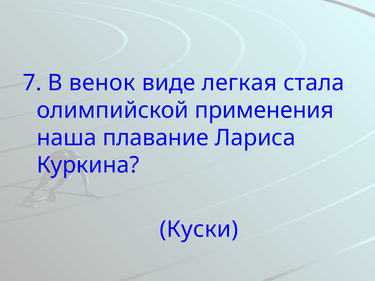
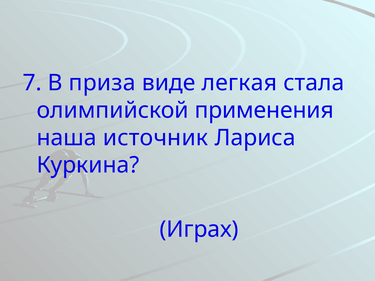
венок: венок -> приза (102, 83)
плавание: плавание -> источник (155, 138)
Куски: Куски -> Играх (199, 229)
